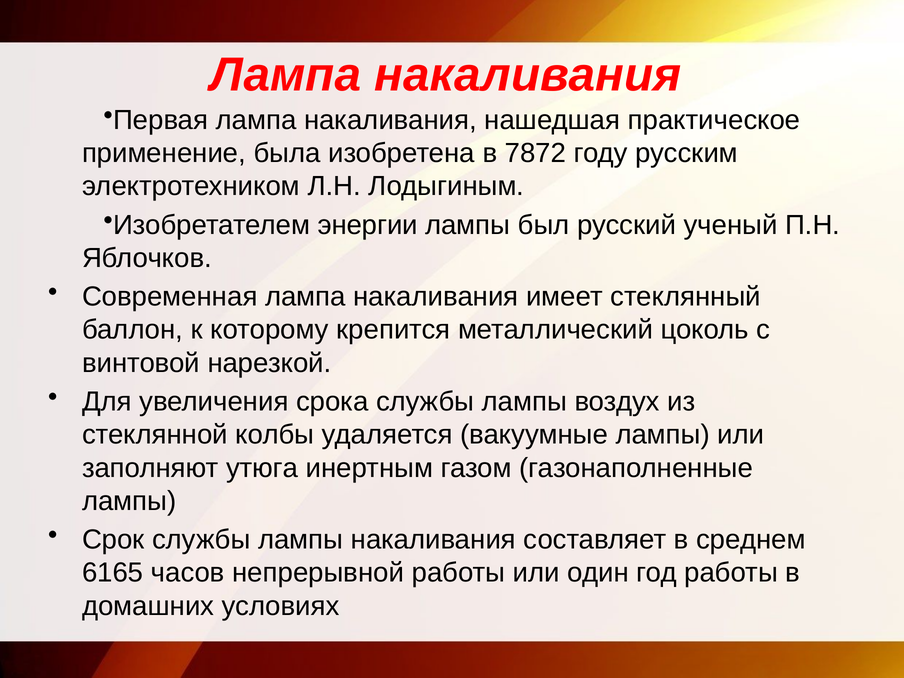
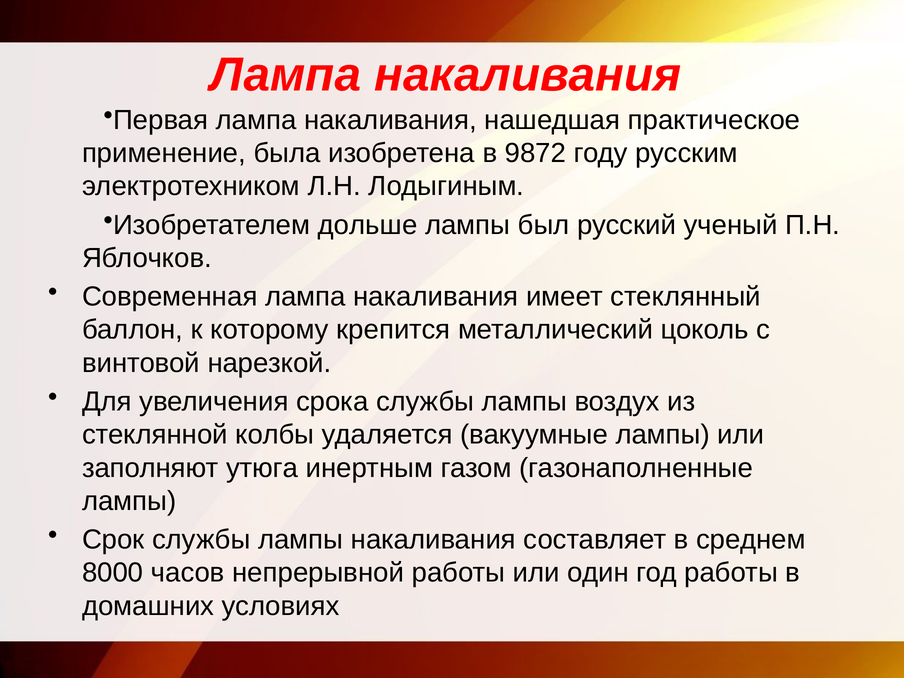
7872: 7872 -> 9872 (535, 153)
энергии: энергии -> дольше (368, 225)
6165: 6165 -> 8000 (113, 573)
